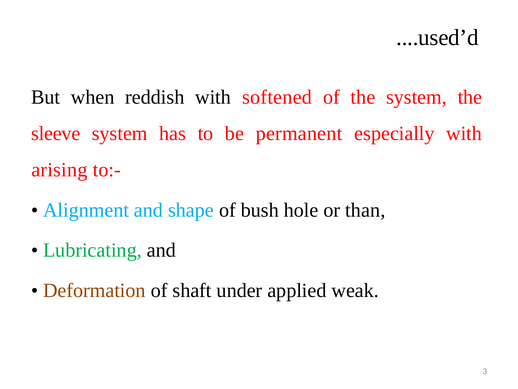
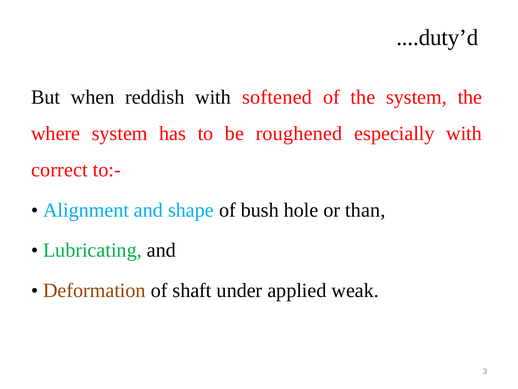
....used’d: ....used’d -> ....duty’d (437, 37)
sleeve: sleeve -> where (56, 133)
permanent: permanent -> roughened (299, 133)
arising: arising -> correct (59, 170)
